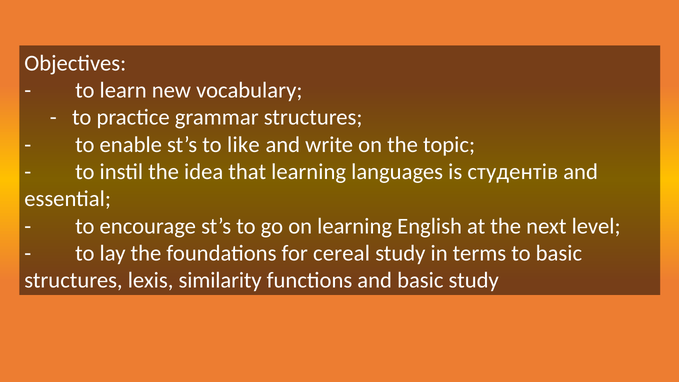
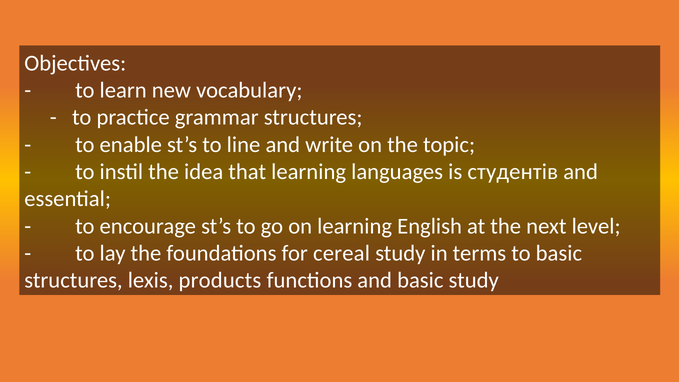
like: like -> line (243, 145)
similarity: similarity -> products (220, 280)
